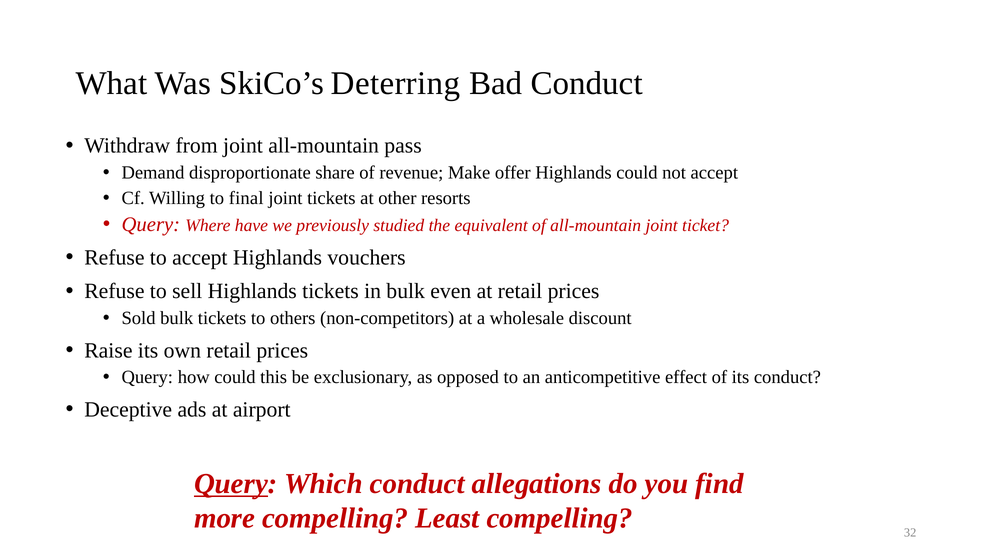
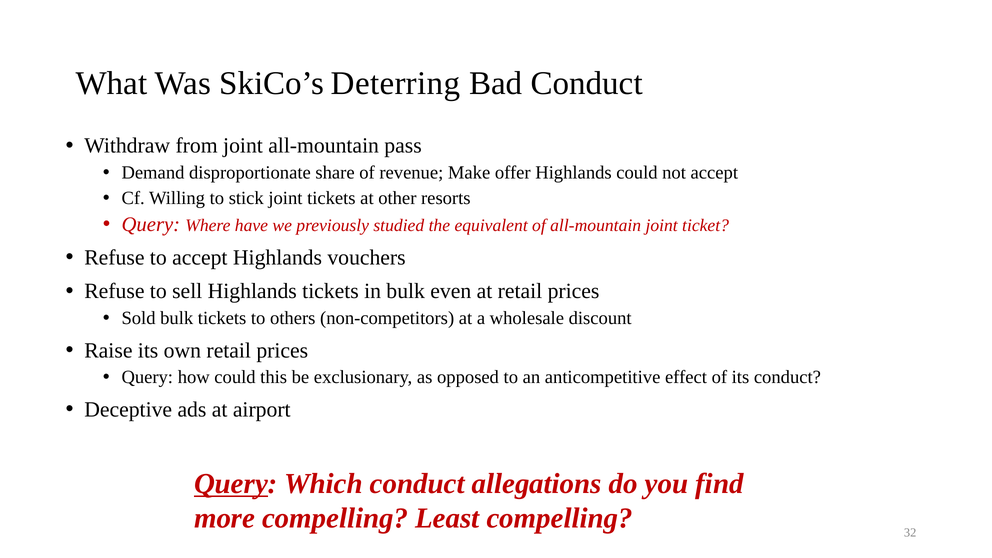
final: final -> stick (246, 198)
